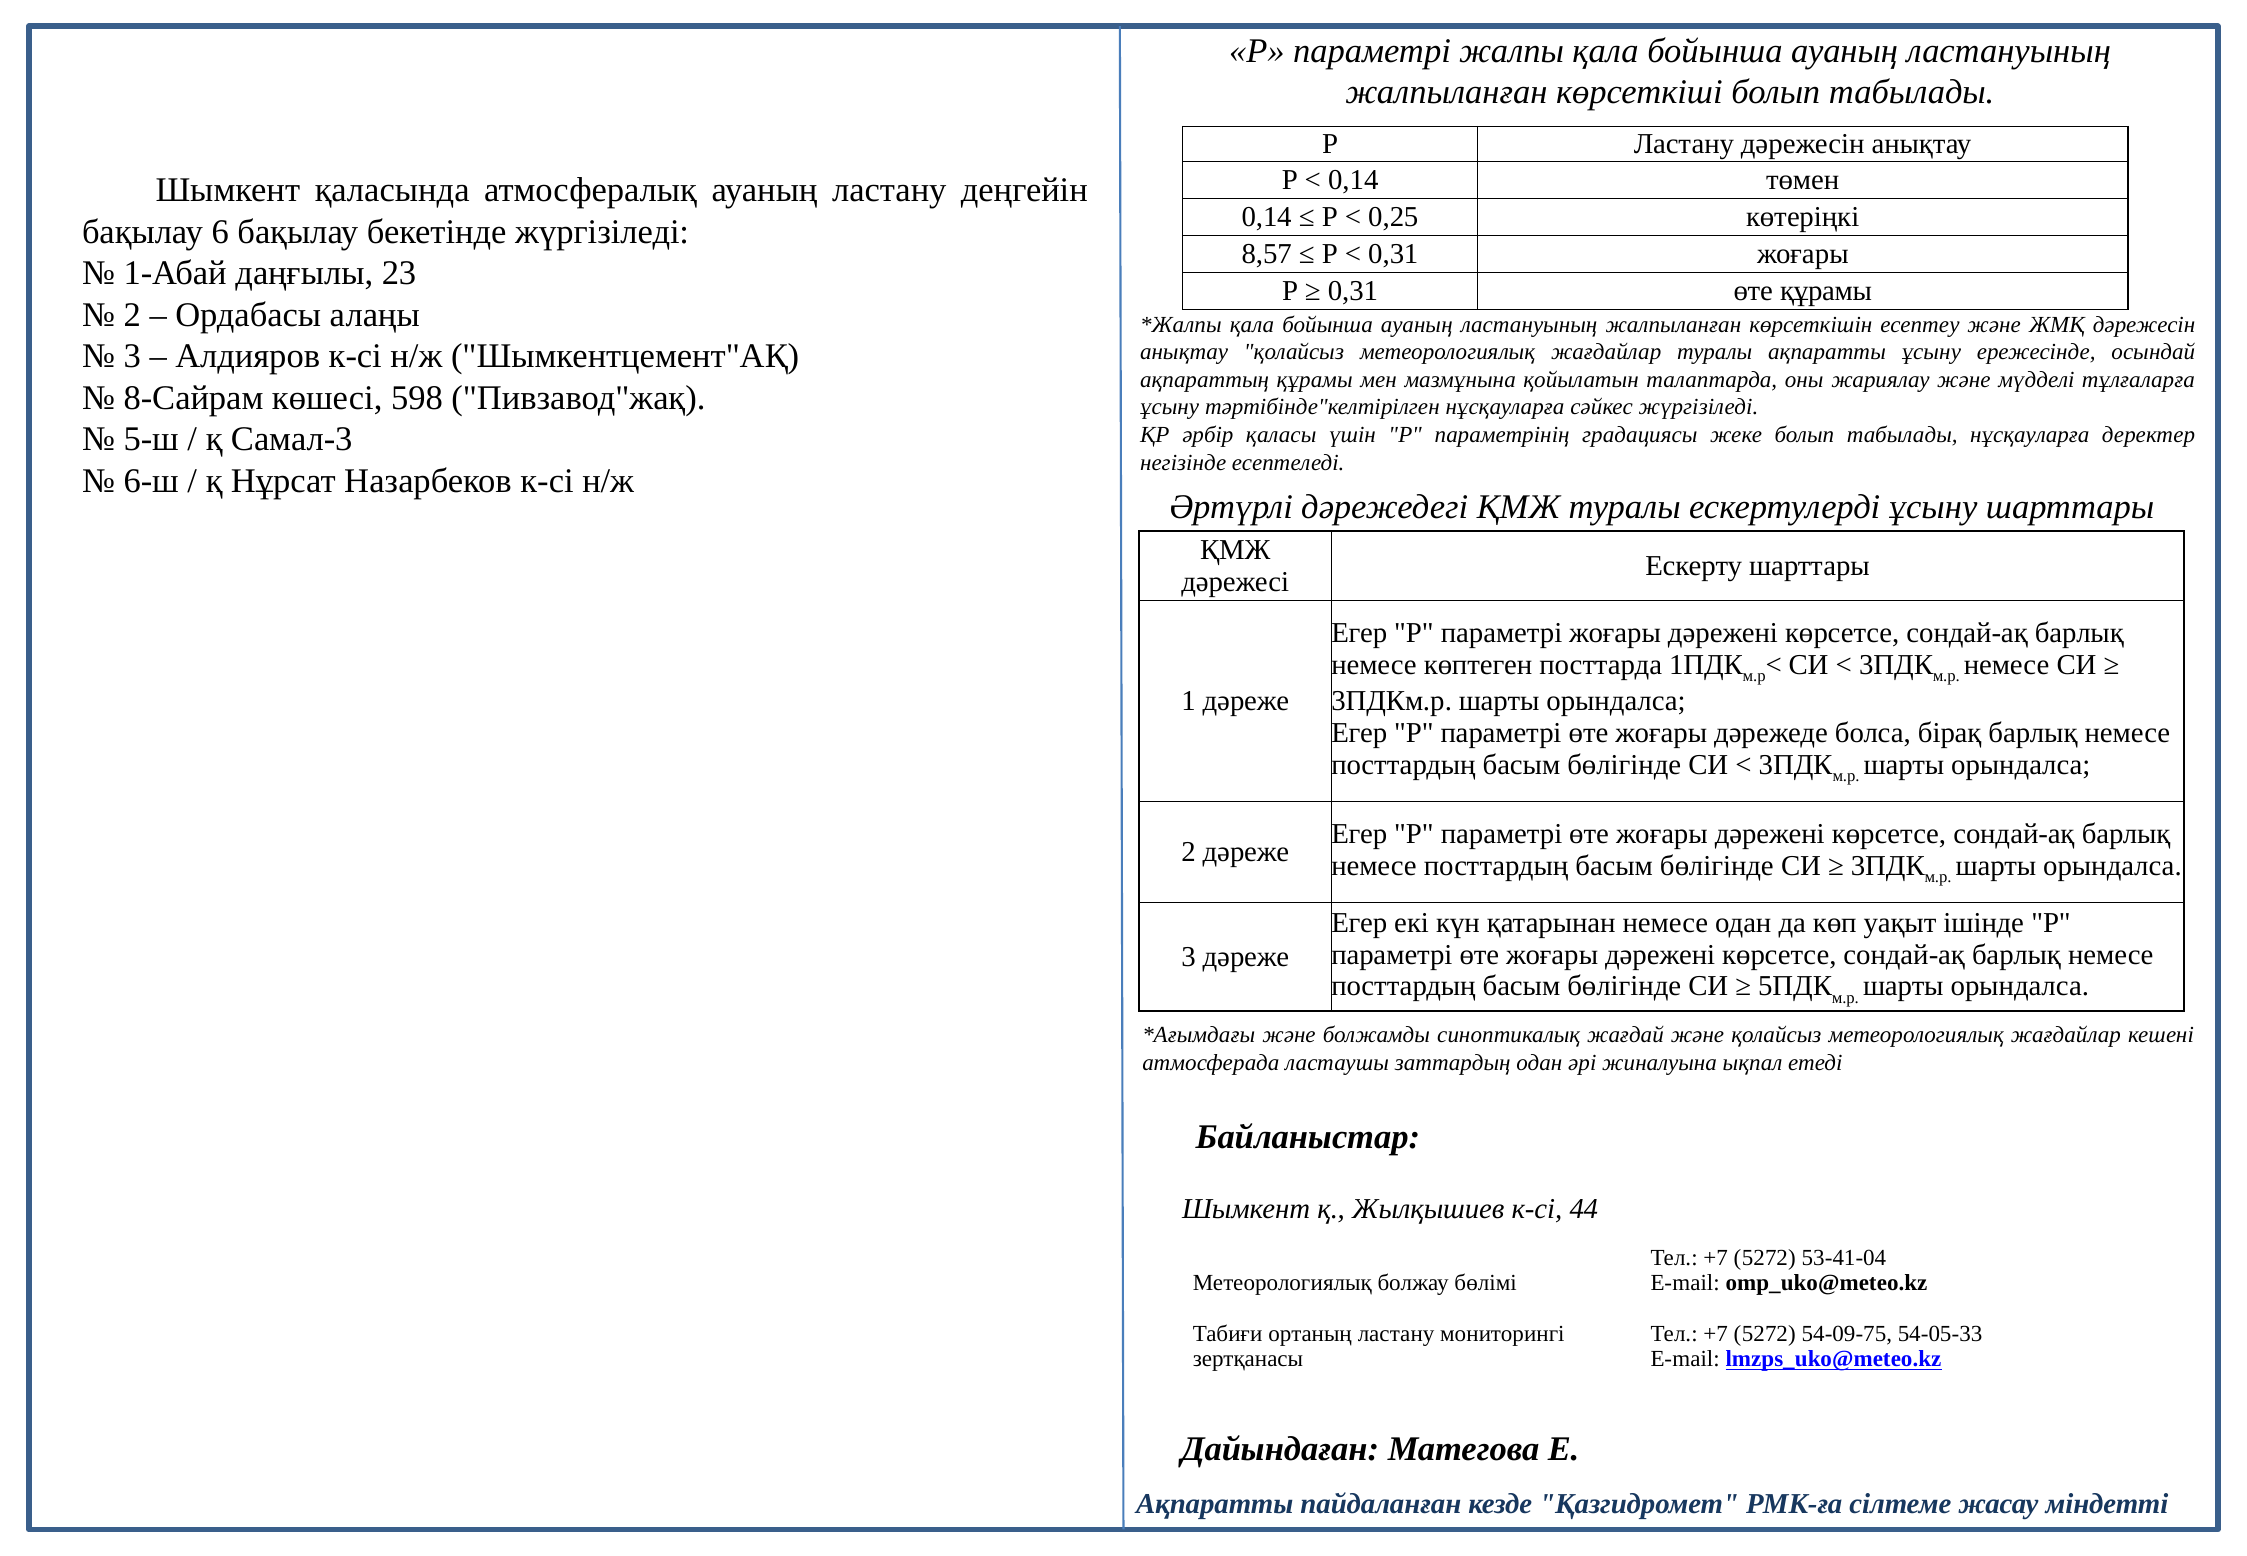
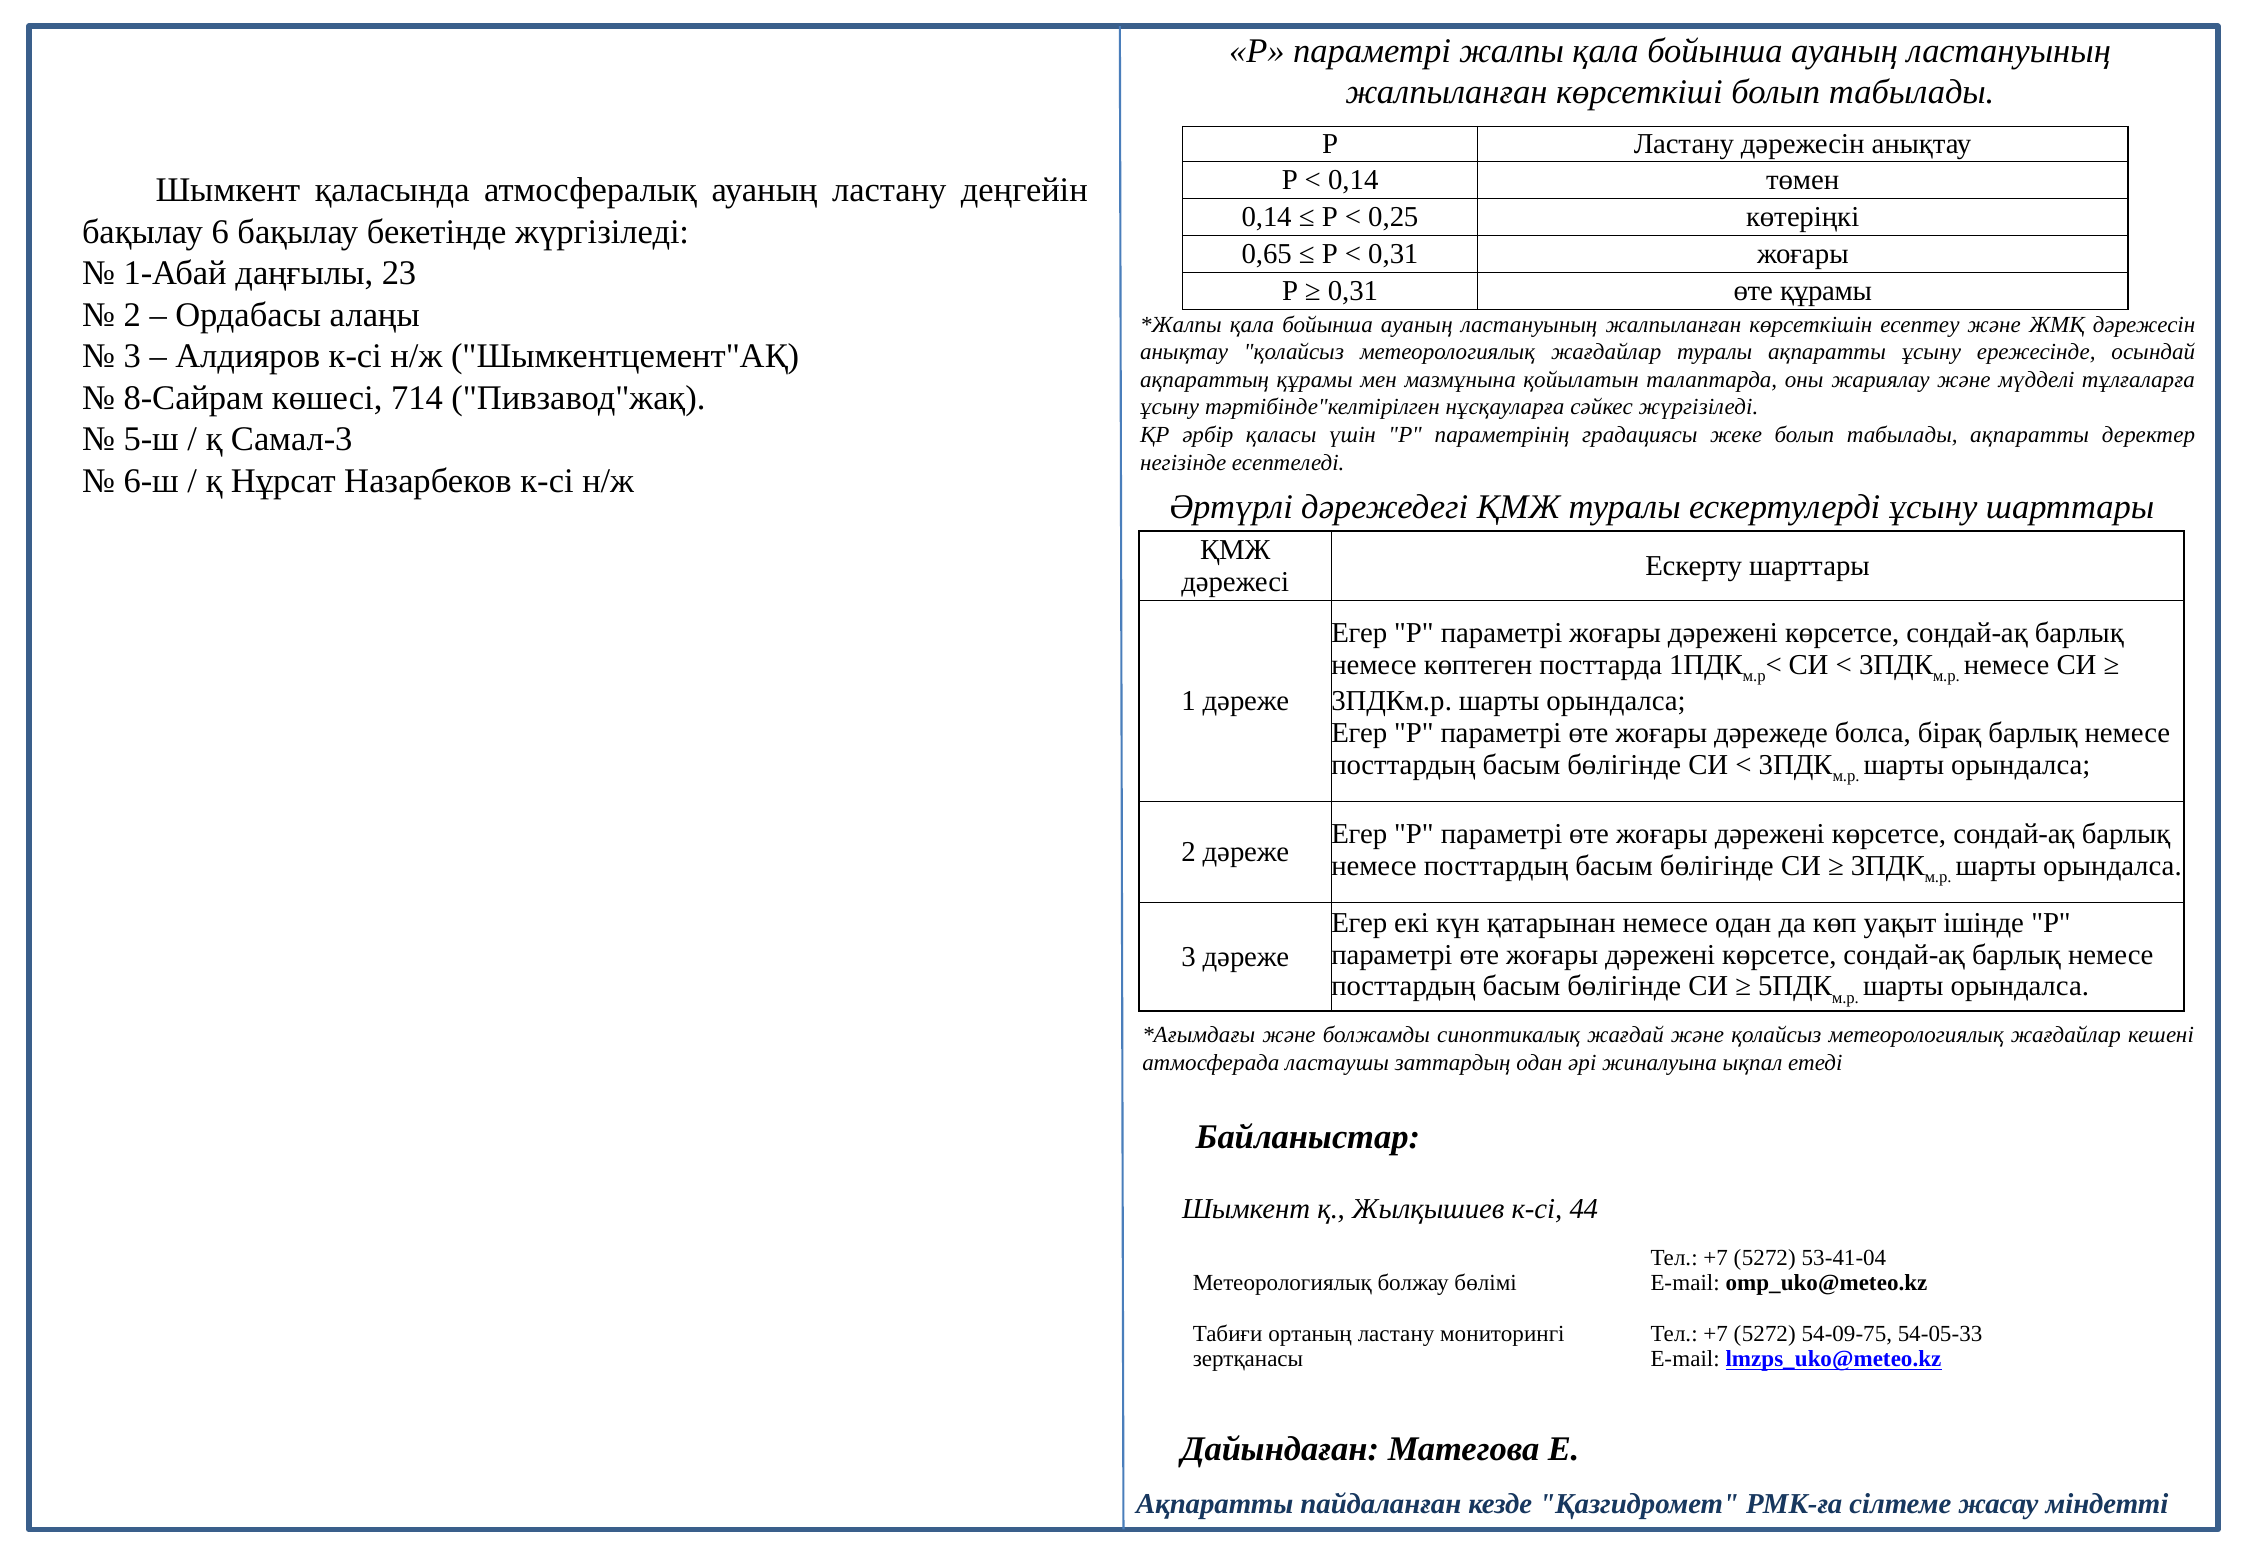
8,57: 8,57 -> 0,65 (1267, 254)
598: 598 -> 714 (417, 398)
табылады нұсқауларға: нұсқауларға -> ақпаратты (2030, 435)
